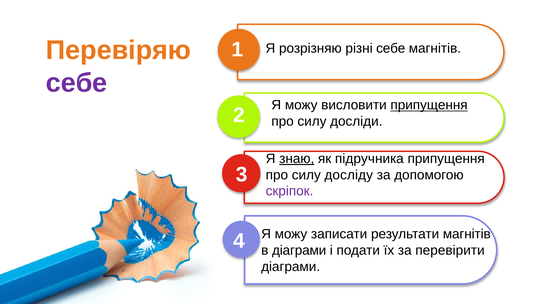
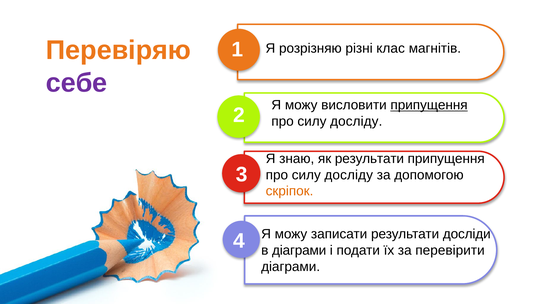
різні себе: себе -> клас (391, 48)
досліди: досліди -> досліду (356, 122)
знаю underline: present -> none (297, 159)
як підручника: підручника -> результати (369, 159)
скріпок colour: purple -> orange (290, 191)
результати магнітів: магнітів -> досліди (467, 234)
